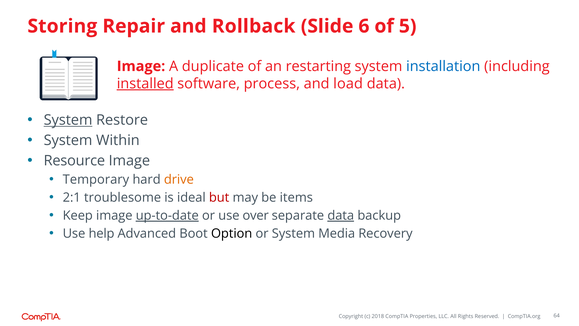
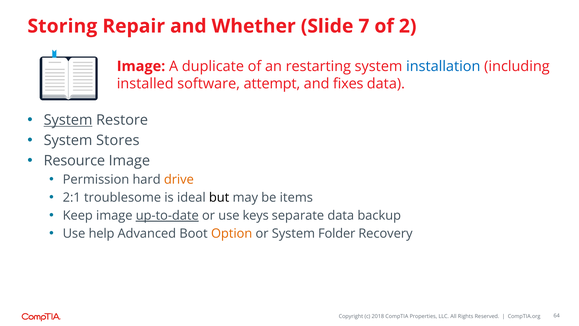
Rollback: Rollback -> Whether (254, 26)
6: 6 -> 7 (364, 26)
5: 5 -> 2 (408, 26)
installed underline: present -> none (145, 84)
process: process -> attempt (272, 84)
load: load -> fixes (348, 84)
Within: Within -> Stores (118, 140)
Temporary: Temporary -> Permission (96, 179)
but colour: red -> black (219, 197)
over: over -> keys (256, 215)
data underline: present -> none (341, 215)
Option colour: black -> orange (232, 233)
Media: Media -> Folder (337, 233)
